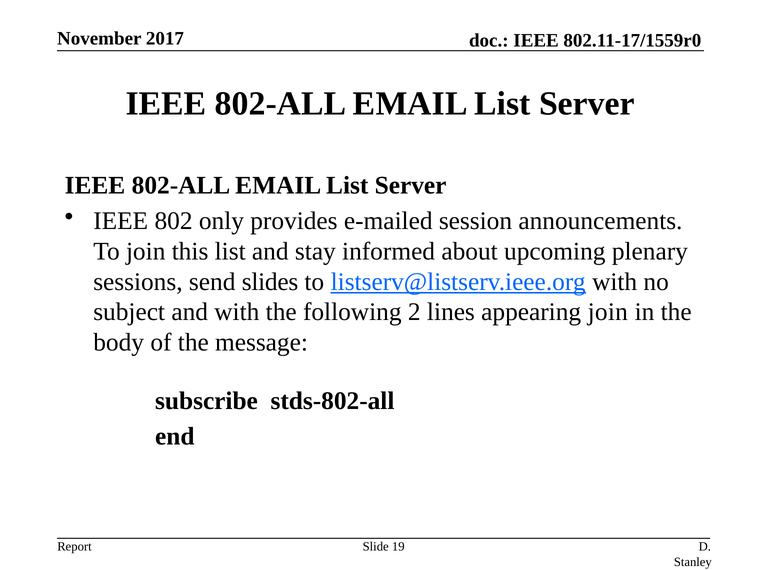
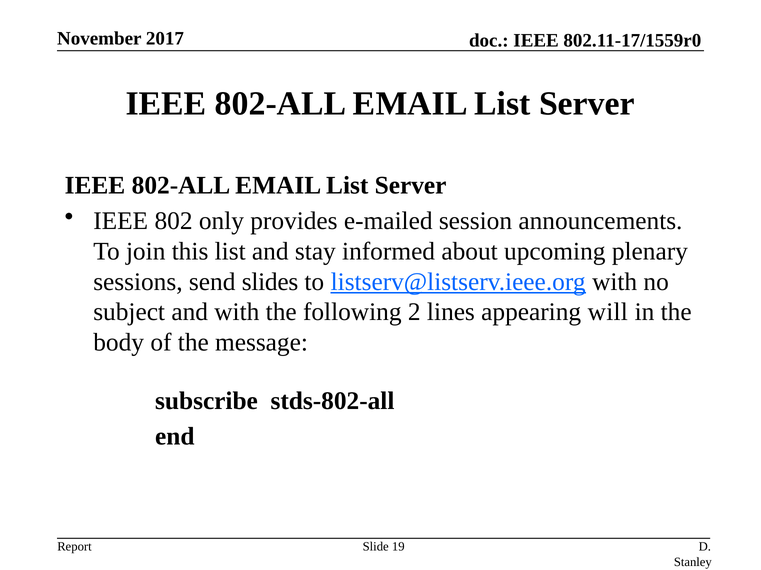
appearing join: join -> will (608, 313)
